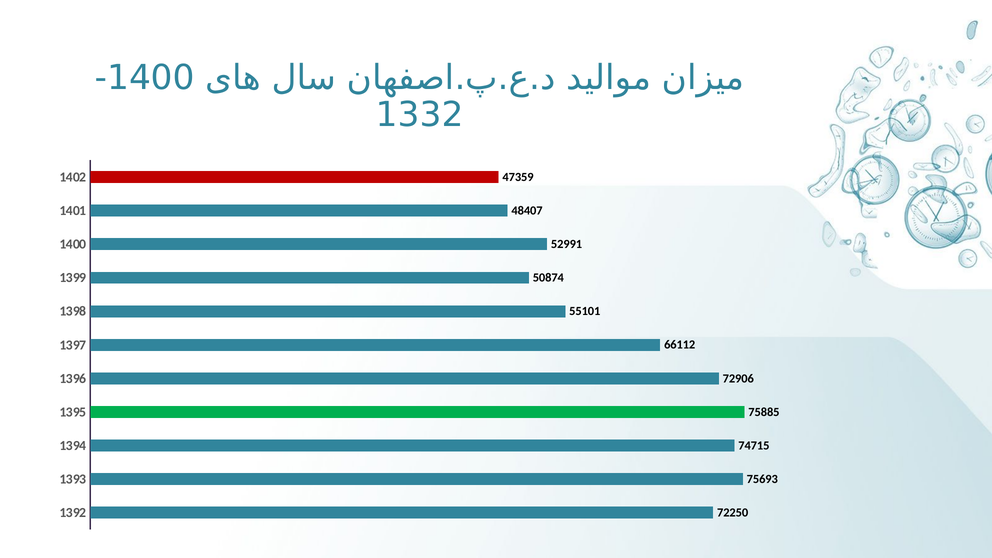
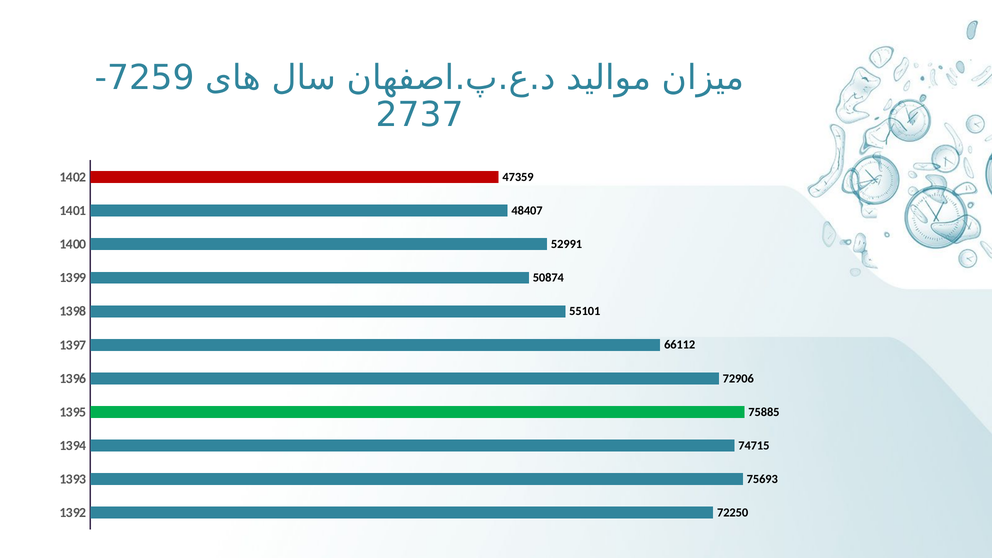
1400: 1400 -> 7259 (151, 78)
1332: 1332 -> 2737 (420, 115)
